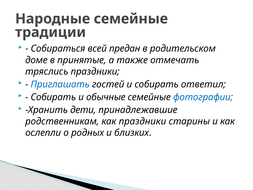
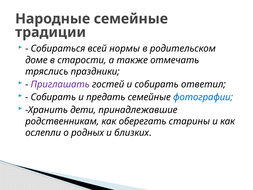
предан: предан -> нормы (125, 49)
принятые: принятые -> старости (82, 60)
Приглашать colour: blue -> purple (60, 84)
обычные: обычные -> предать (106, 97)
как праздники: праздники -> оберегать (143, 121)
